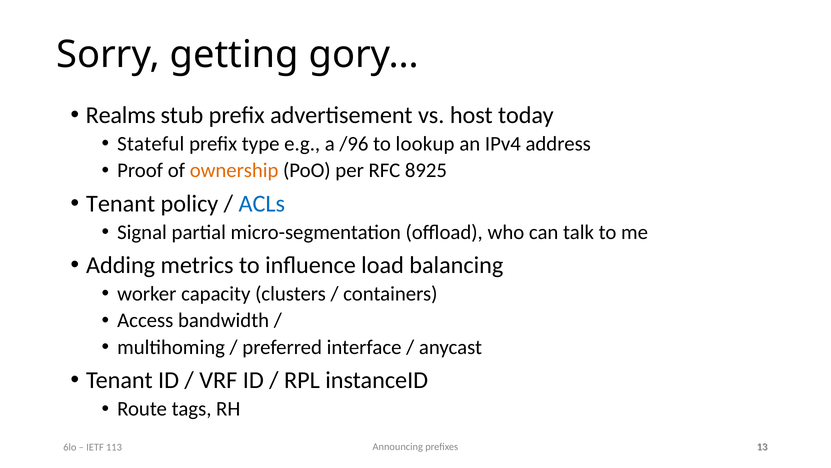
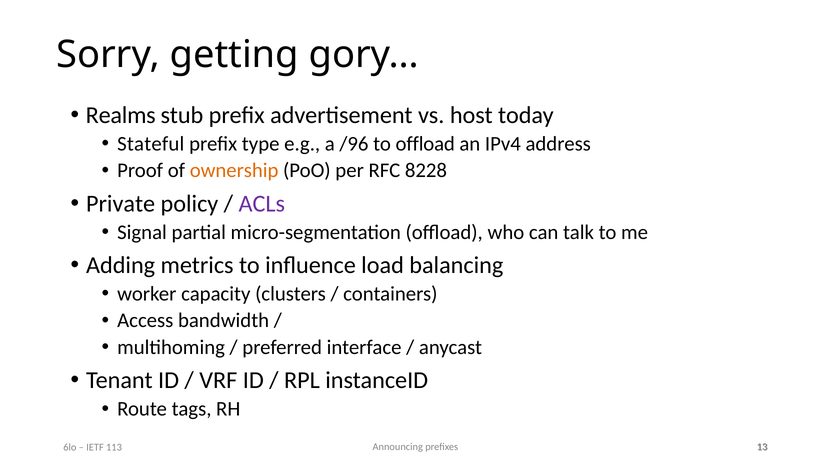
to lookup: lookup -> offload (425, 144)
8925: 8925 -> 8228 (426, 170)
Tenant: Tenant -> Private (121, 203)
ACLs colour: blue -> purple (262, 203)
